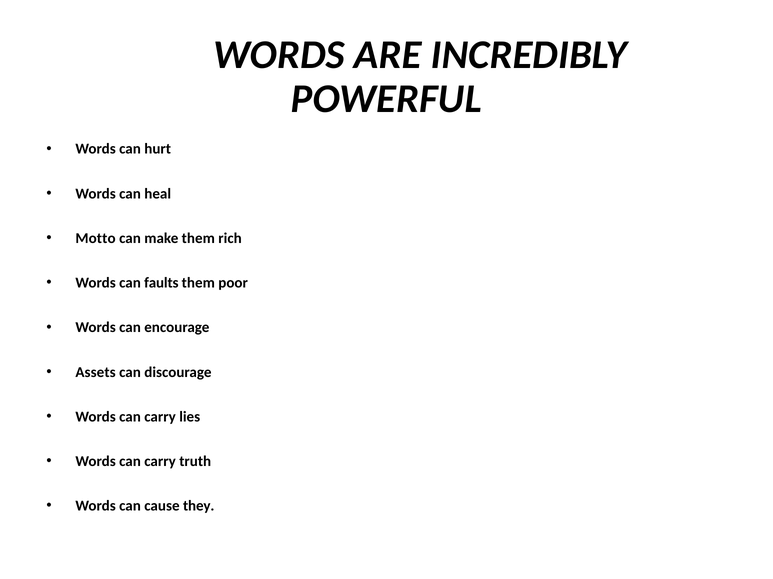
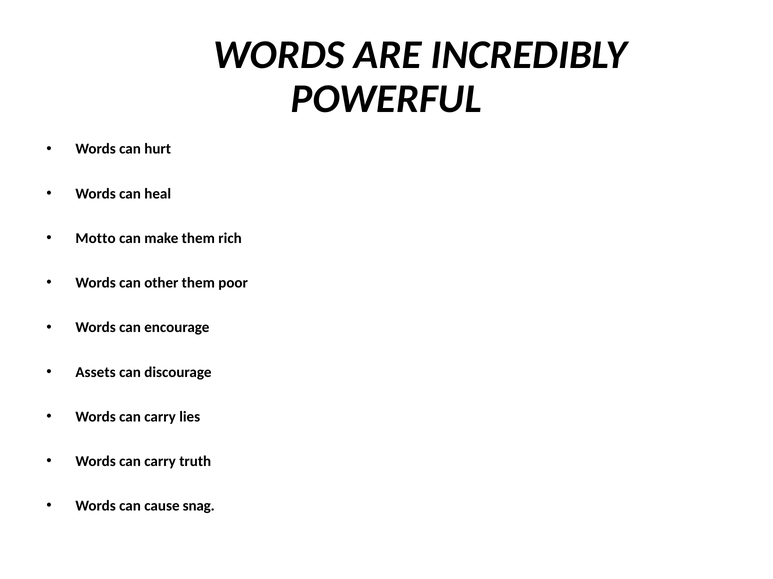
faults: faults -> other (161, 283)
they: they -> snag (199, 507)
